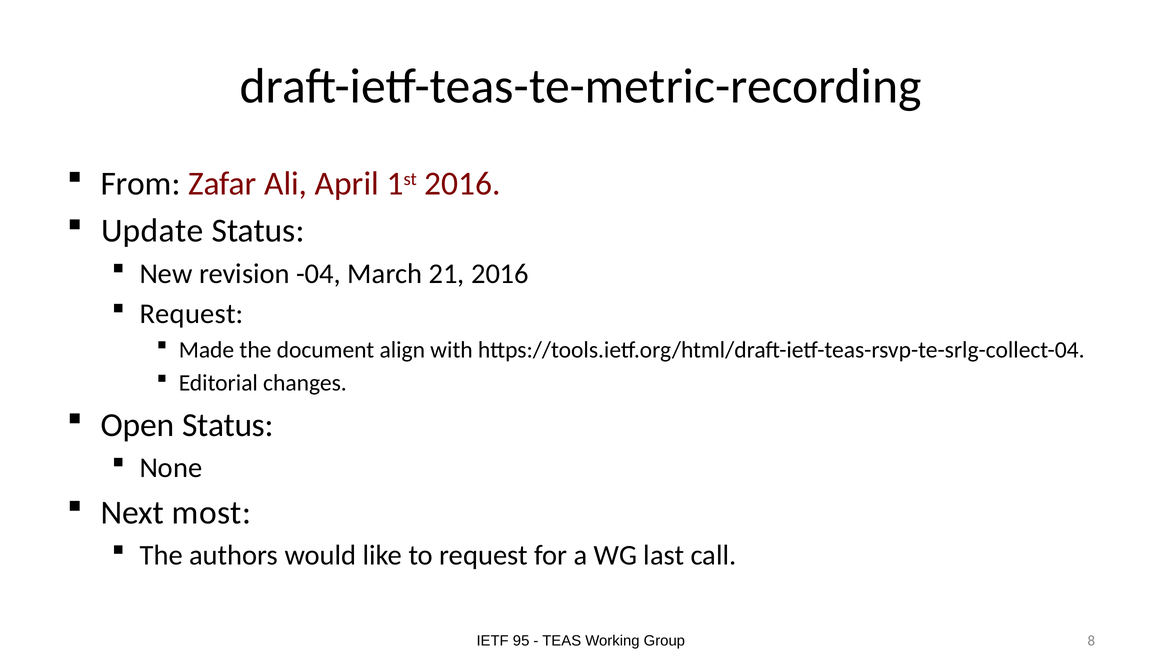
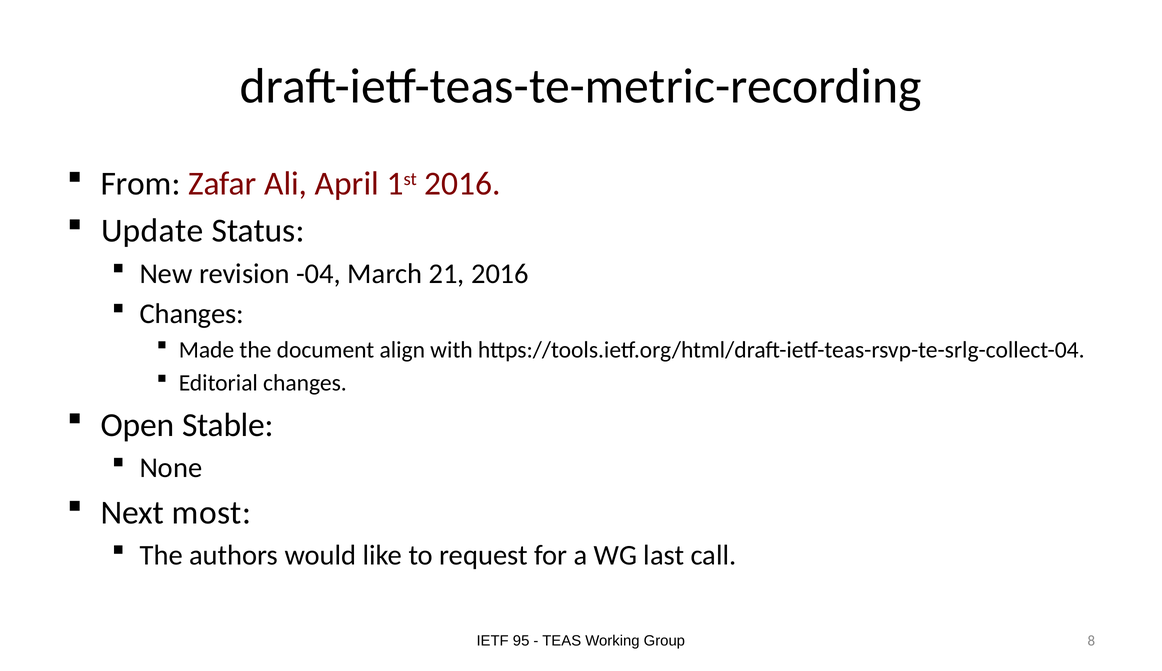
Request: Request -> Changes (192, 314)
Open Status: Status -> Stable (228, 425)
